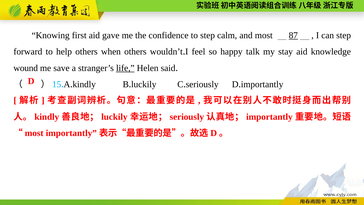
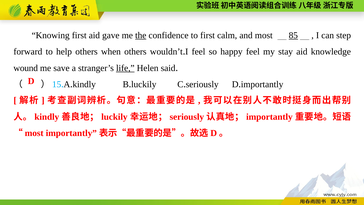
the underline: none -> present (141, 35)
to step: step -> first (208, 35)
87: 87 -> 85 (293, 35)
happy talk: talk -> feel (253, 52)
